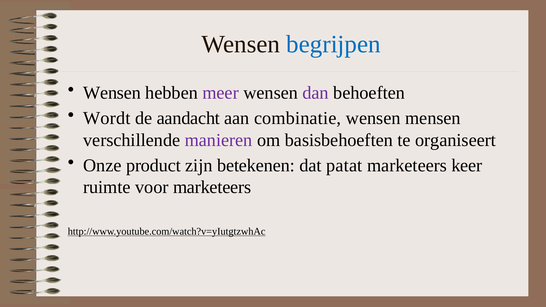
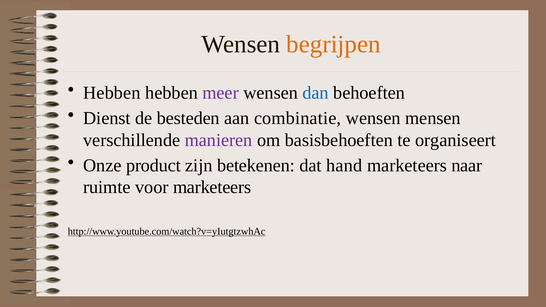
begrijpen colour: blue -> orange (333, 44)
Wensen: Wensen -> Hebben (112, 93)
dan colour: purple -> blue (316, 93)
Wordt: Wordt -> Dienst (107, 118)
aandacht: aandacht -> besteden (188, 118)
patat: patat -> hand (344, 166)
keer: keer -> naar (467, 166)
